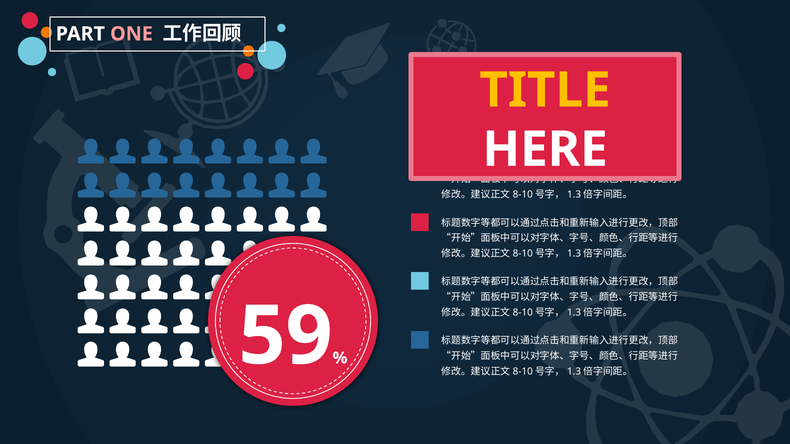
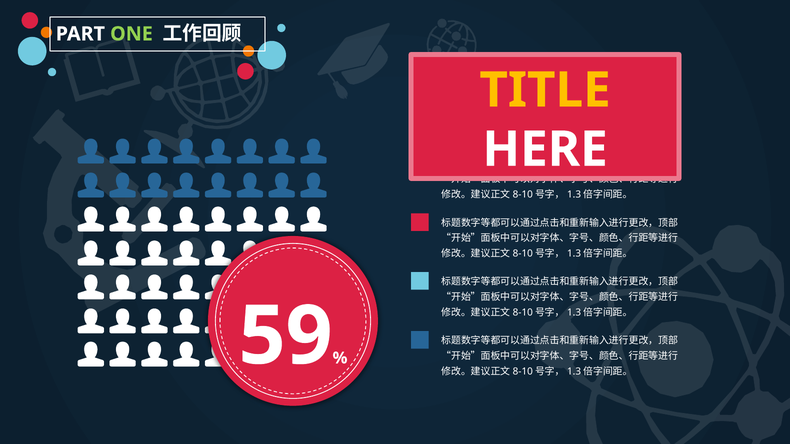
ONE colour: pink -> light green (131, 34)
